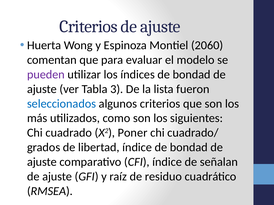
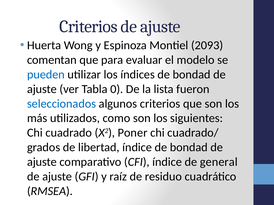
2060: 2060 -> 2093 (207, 45)
pueden colour: purple -> blue (46, 75)
3: 3 -> 0 (117, 89)
señalan: señalan -> general (219, 162)
